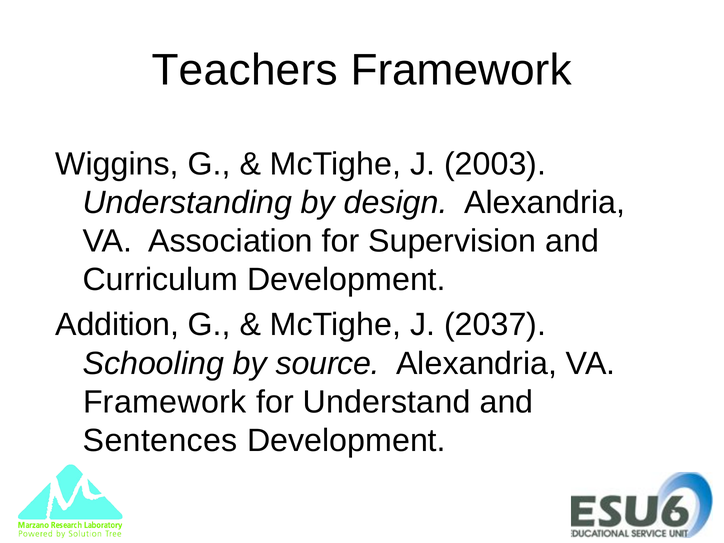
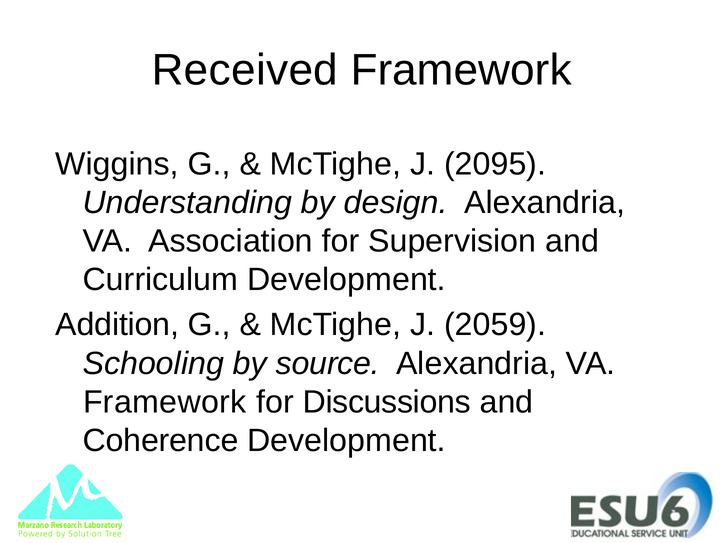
Teachers: Teachers -> Received (245, 70)
2003: 2003 -> 2095 (495, 164)
2037: 2037 -> 2059 (495, 325)
Understand: Understand -> Discussions (387, 402)
Sentences: Sentences -> Coherence (161, 441)
